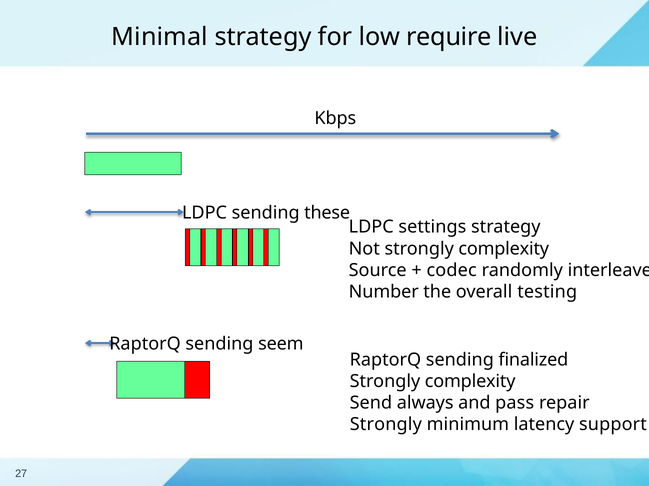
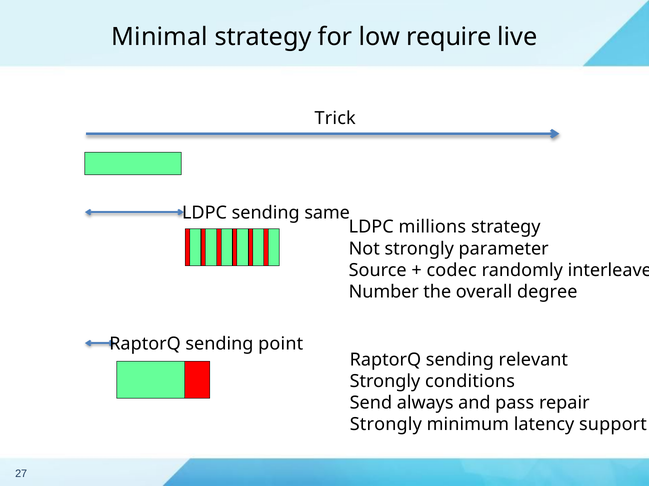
Kbps: Kbps -> Trick (335, 119)
these: these -> same (327, 213)
settings: settings -> millions (432, 227)
Not strongly complexity: complexity -> parameter (504, 249)
testing: testing -> degree (547, 292)
seem: seem -> point (281, 344)
finalized: finalized -> relevant (533, 360)
complexity: complexity -> conditions (470, 382)
